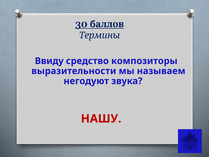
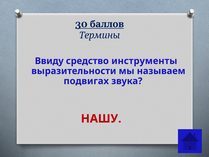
композиторы: композиторы -> инструменты (144, 61)
негодуют: негодуют -> подвигах (86, 81)
